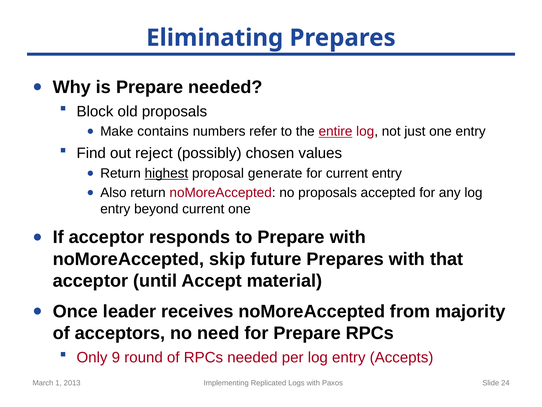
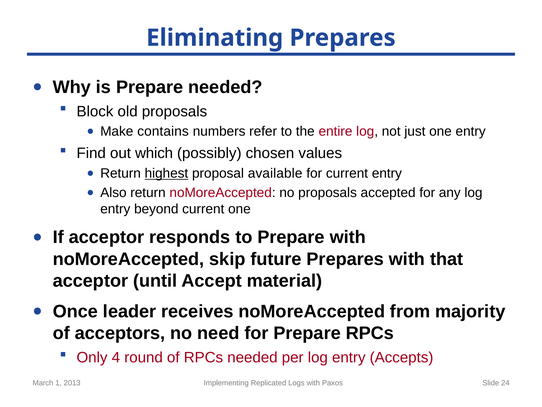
entire underline: present -> none (336, 131)
reject: reject -> which (154, 153)
generate: generate -> available (275, 173)
9: 9 -> 4 (116, 357)
